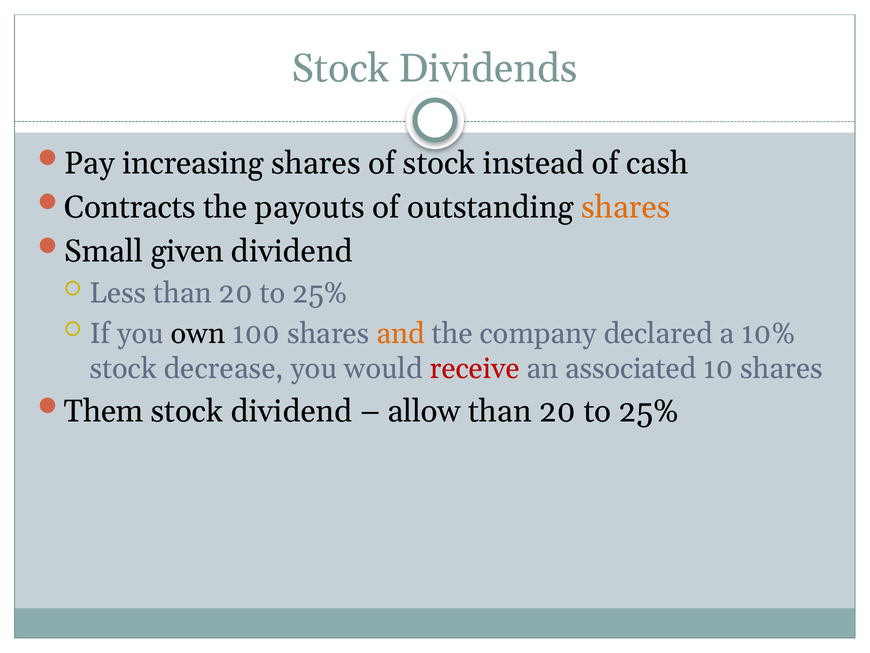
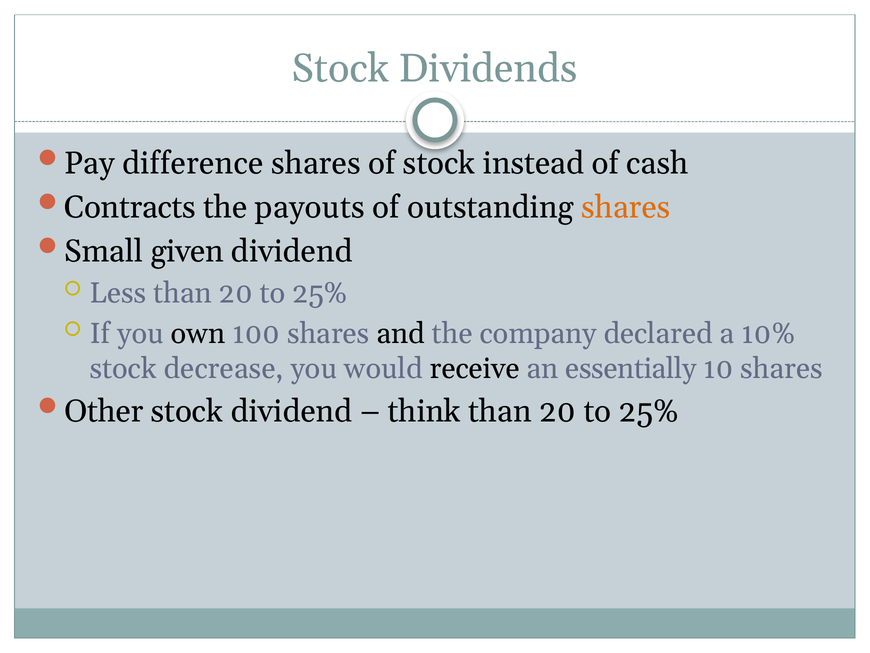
increasing: increasing -> difference (193, 163)
and colour: orange -> black (401, 333)
receive colour: red -> black (475, 368)
associated: associated -> essentially (631, 368)
Them: Them -> Other (104, 411)
allow: allow -> think (424, 411)
